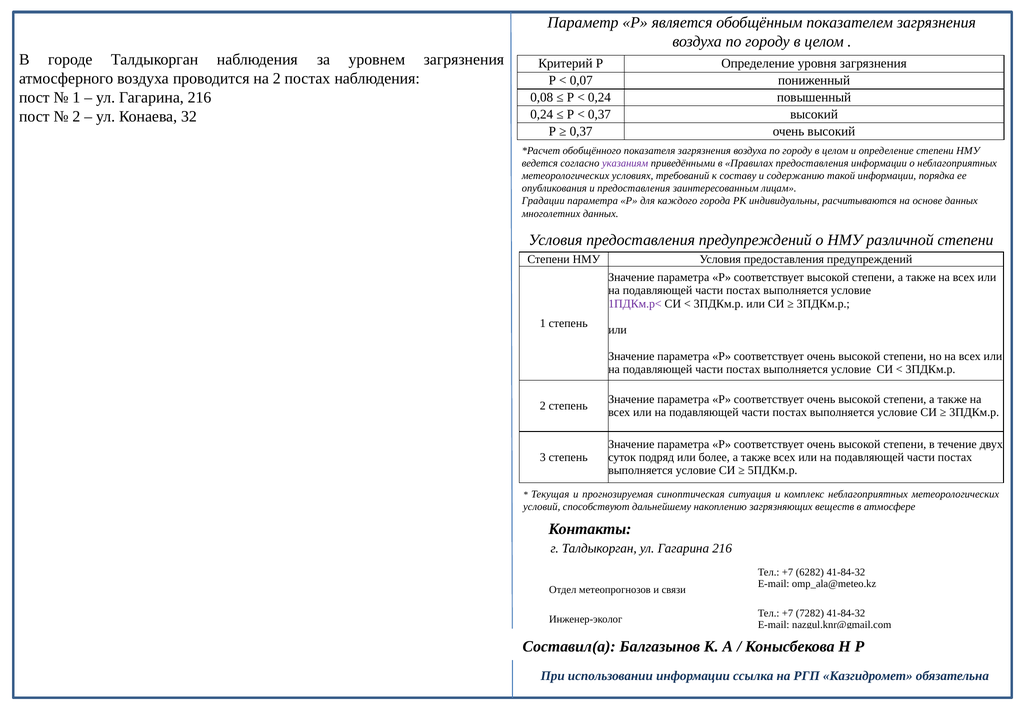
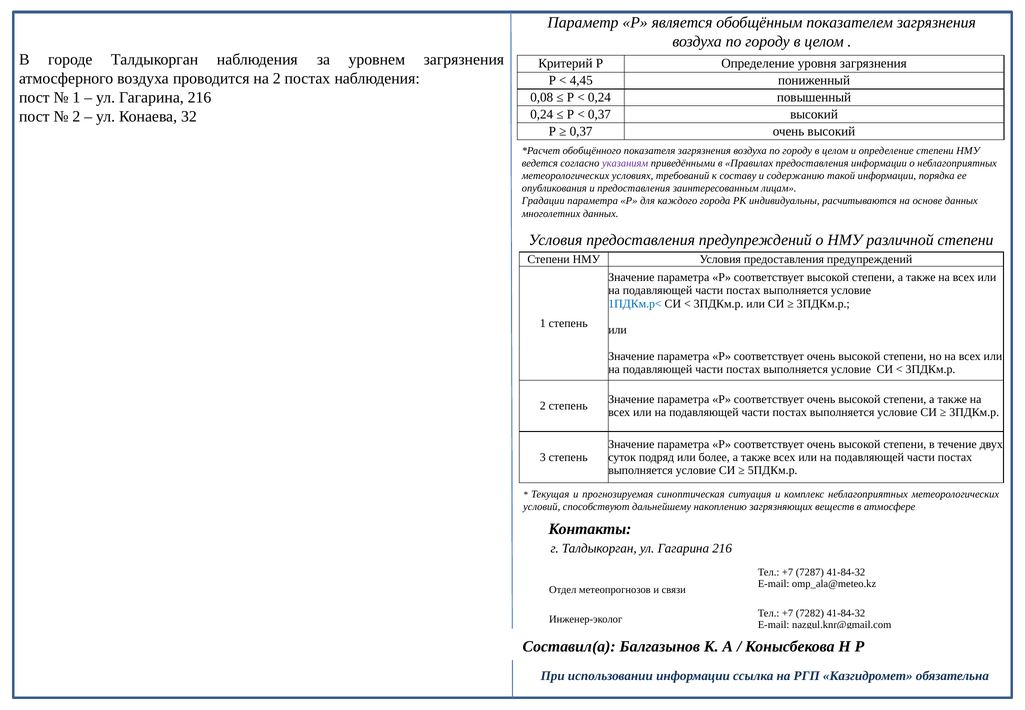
0,07: 0,07 -> 4,45 (581, 80)
1ПДКм.р< colour: purple -> blue (635, 304)
6282: 6282 -> 7287 (810, 572)
